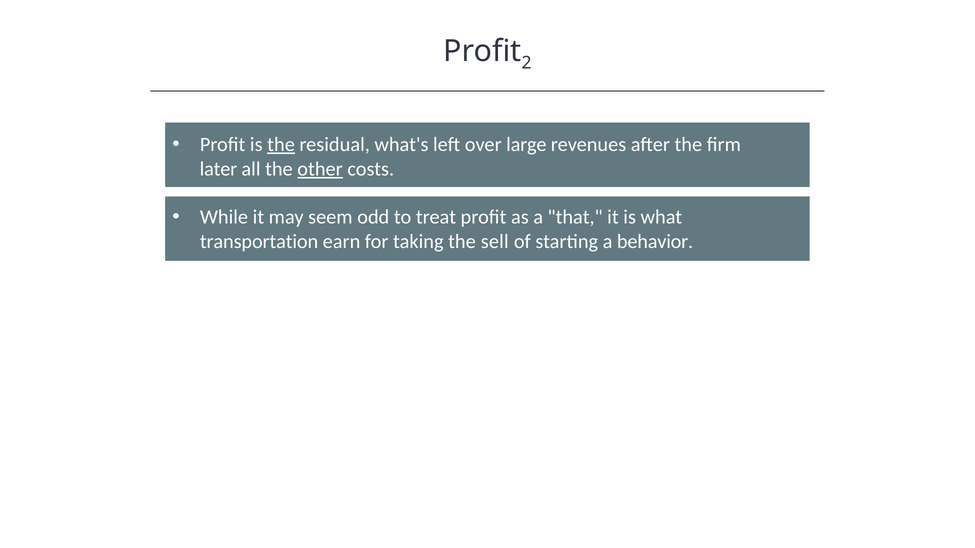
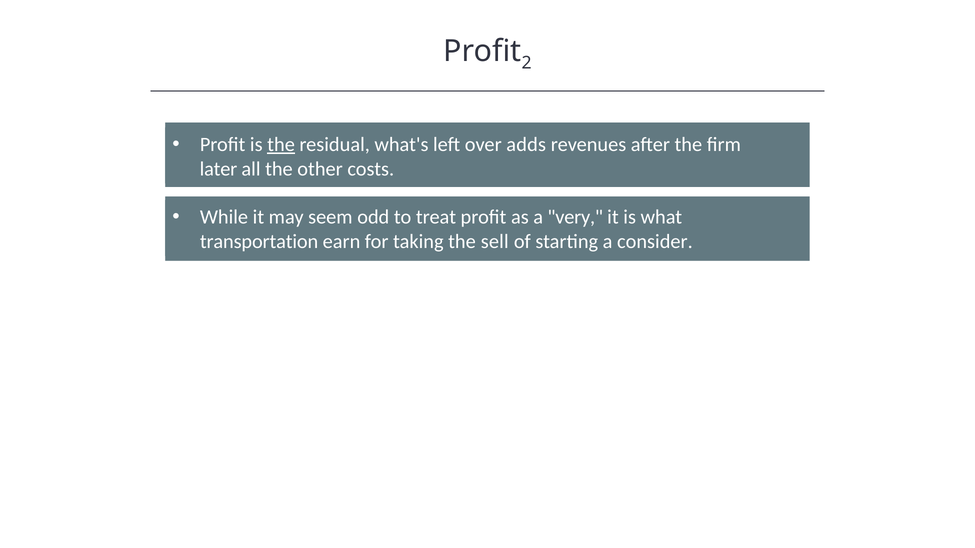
large: large -> adds (526, 145)
other underline: present -> none (320, 169)
that: that -> very (575, 217)
behavior: behavior -> consider (655, 242)
